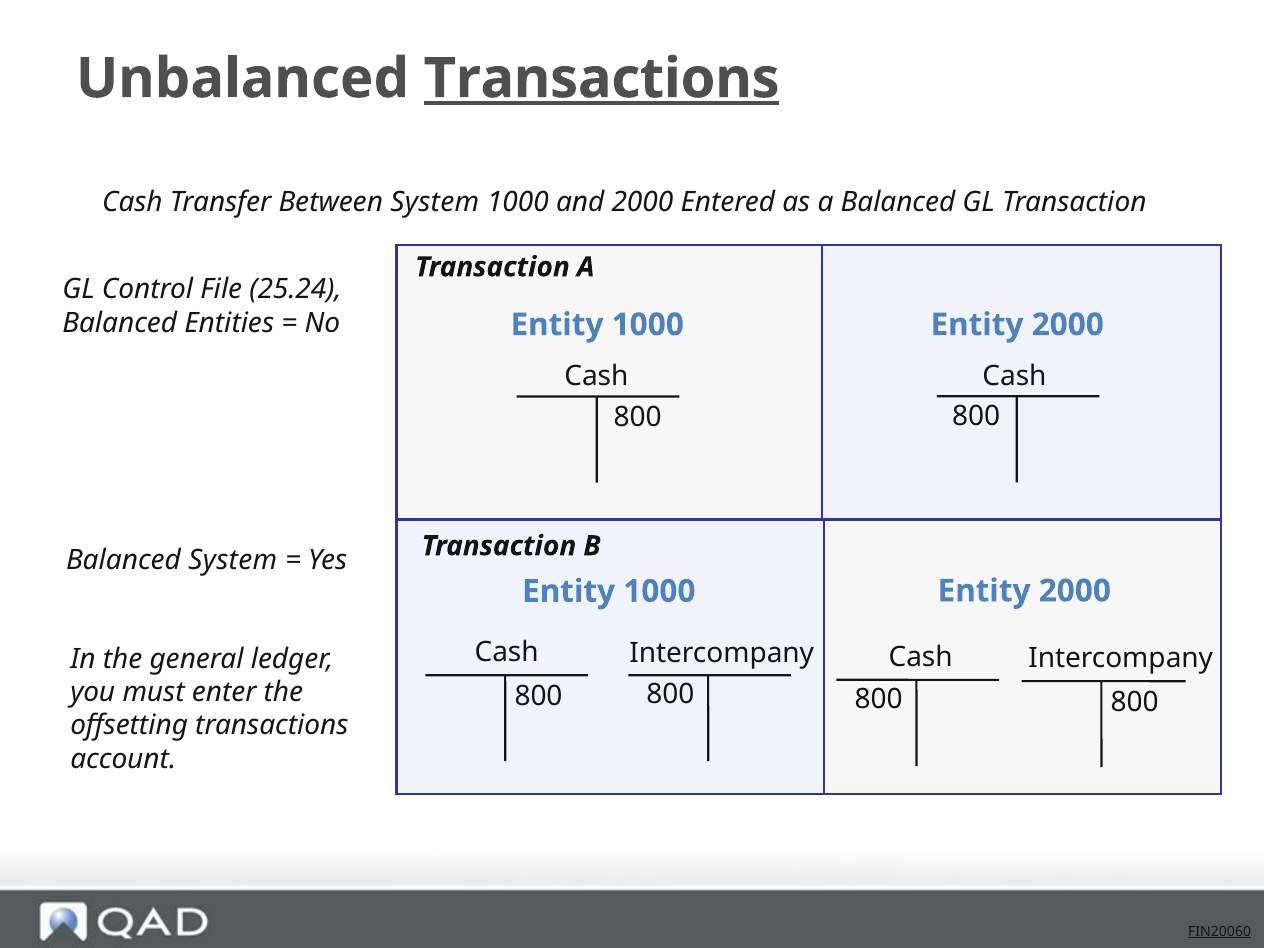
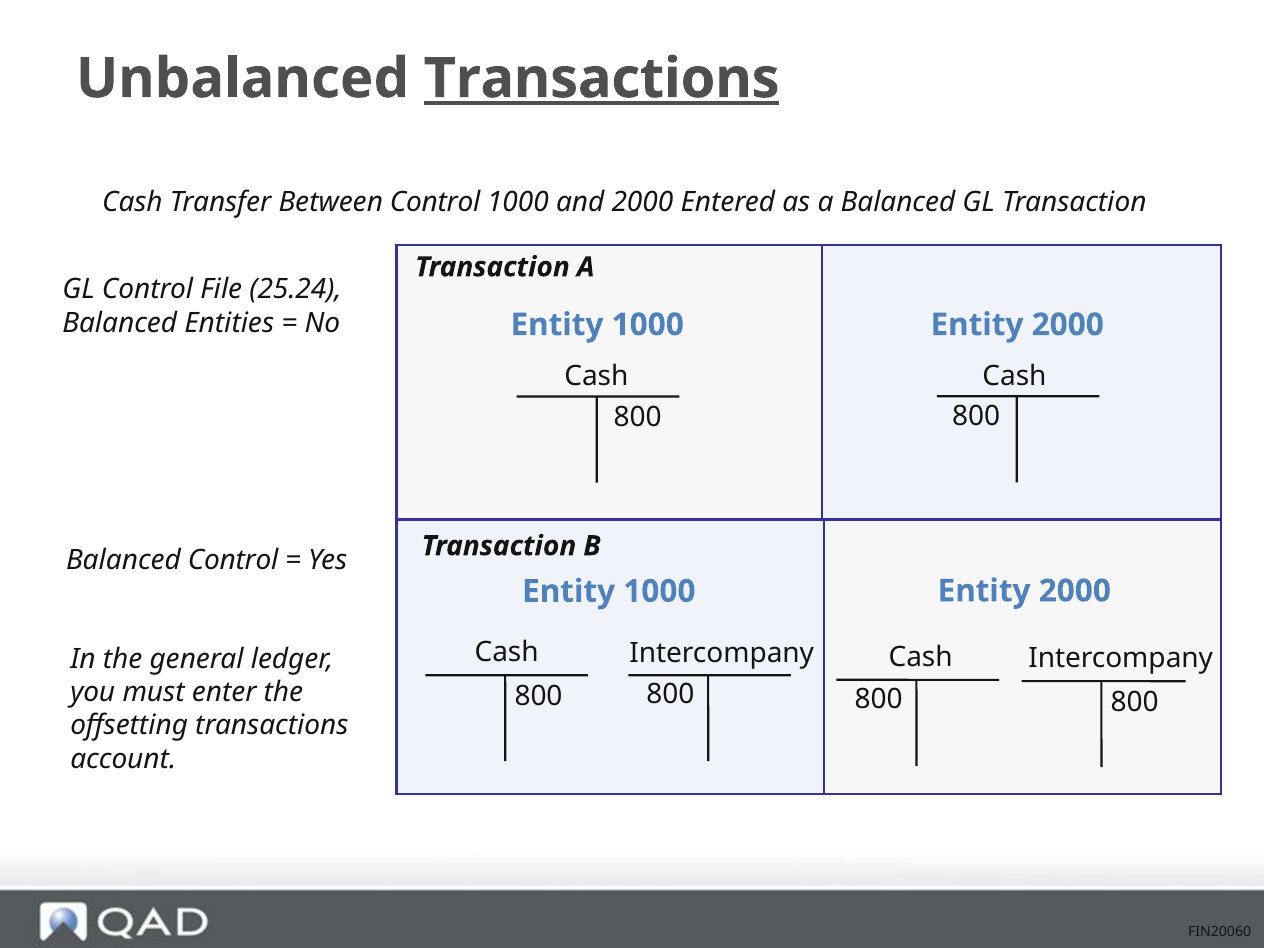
Between System: System -> Control (435, 202)
Balanced System: System -> Control (233, 560)
FIN20060 underline: present -> none (1220, 932)
